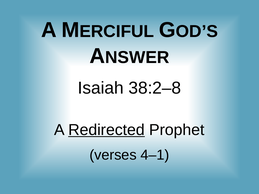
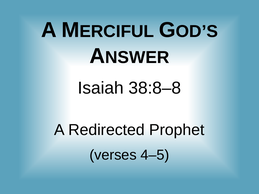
38:2–8: 38:2–8 -> 38:8–8 (155, 88)
Redirected underline: present -> none (106, 130)
4–1: 4–1 -> 4–5 (155, 155)
